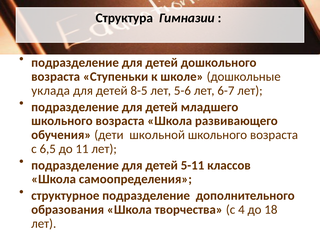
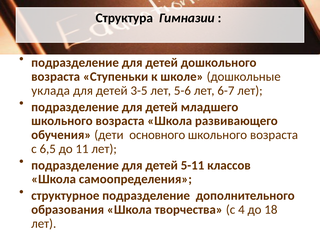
8-5: 8-5 -> 3-5 (139, 91)
школьной: школьной -> основного (157, 135)
